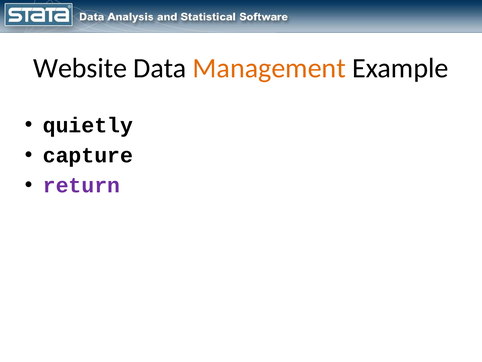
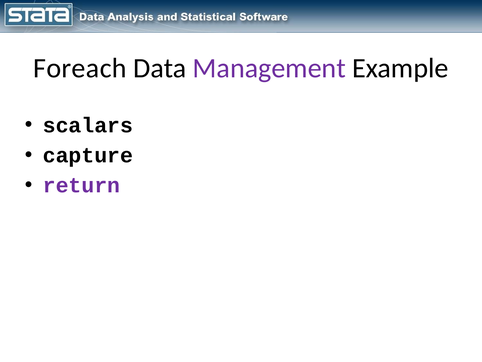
Website: Website -> Foreach (80, 68)
Management colour: orange -> purple (269, 68)
quietly: quietly -> scalars (88, 125)
